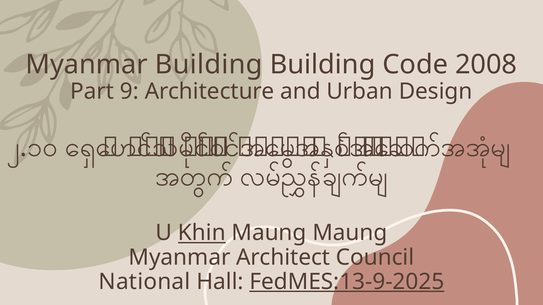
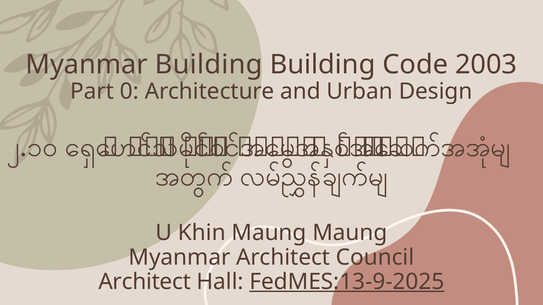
2008: 2008 -> 2003 (486, 65)
9: 9 -> 0 (129, 91)
Khin underline: present -> none (202, 233)
National: National -> Architect (145, 282)
